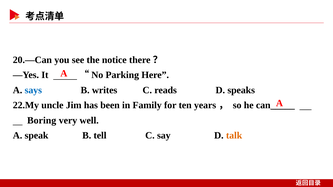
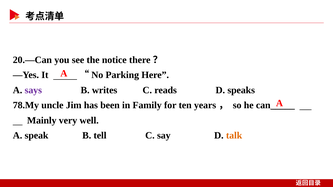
says colour: blue -> purple (33, 90)
22.My: 22.My -> 78.My (26, 105)
Boring: Boring -> Mainly (42, 121)
